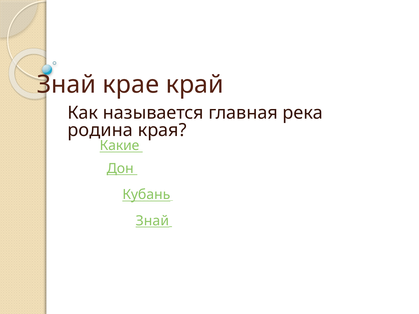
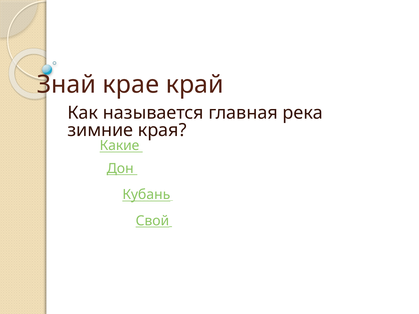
родина: родина -> зимние (100, 130)
Знай: Знай -> Свой (152, 221)
